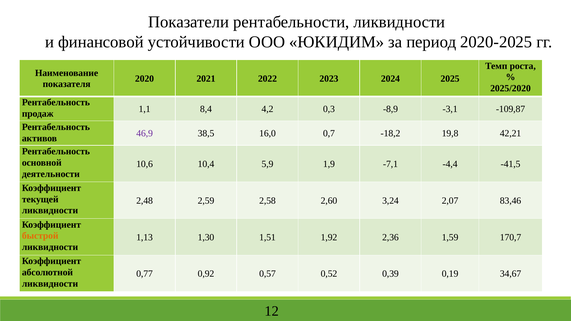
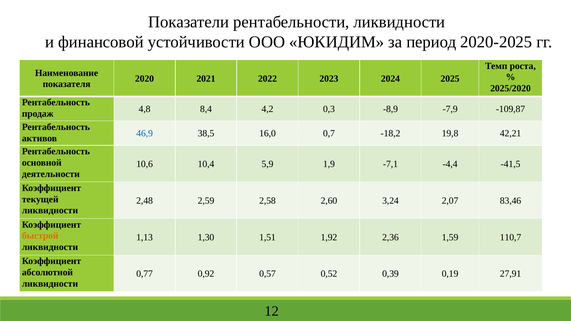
1,1: 1,1 -> 4,8 (145, 109)
-3,1: -3,1 -> -7,9 (450, 109)
46,9 colour: purple -> blue (145, 134)
170,7: 170,7 -> 110,7 (511, 237)
34,67: 34,67 -> 27,91 (511, 274)
